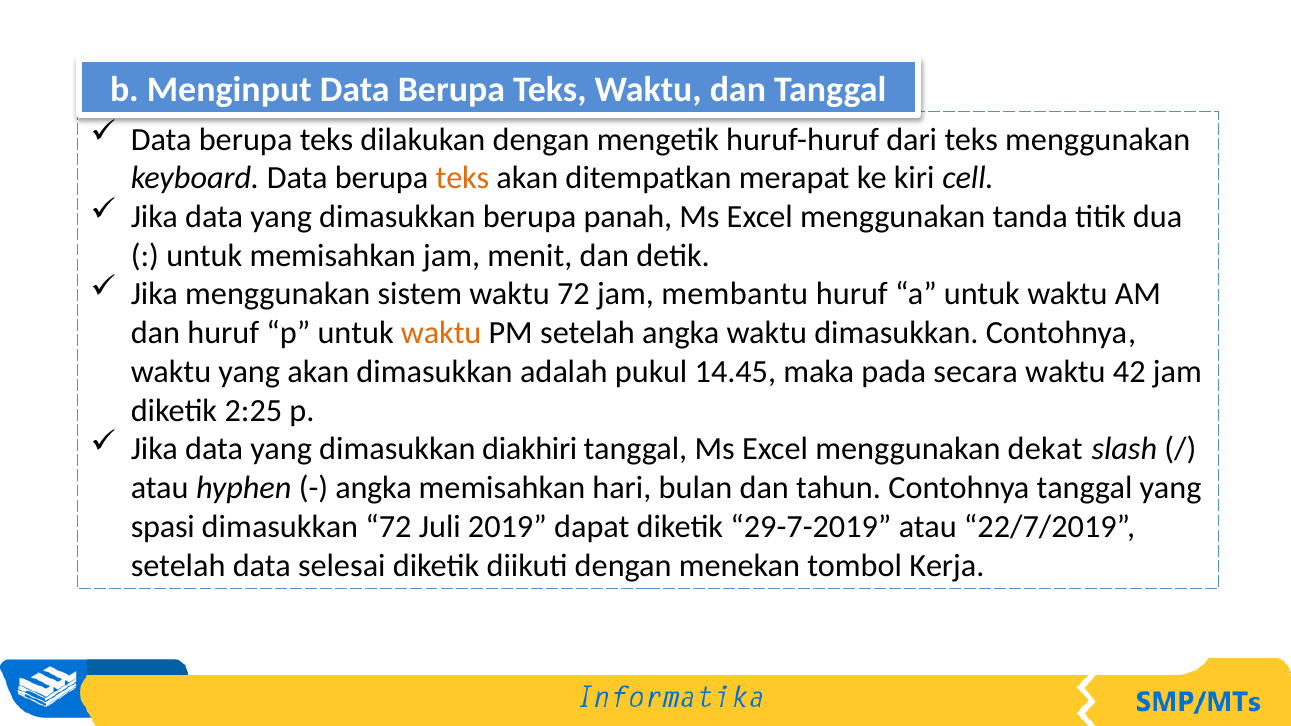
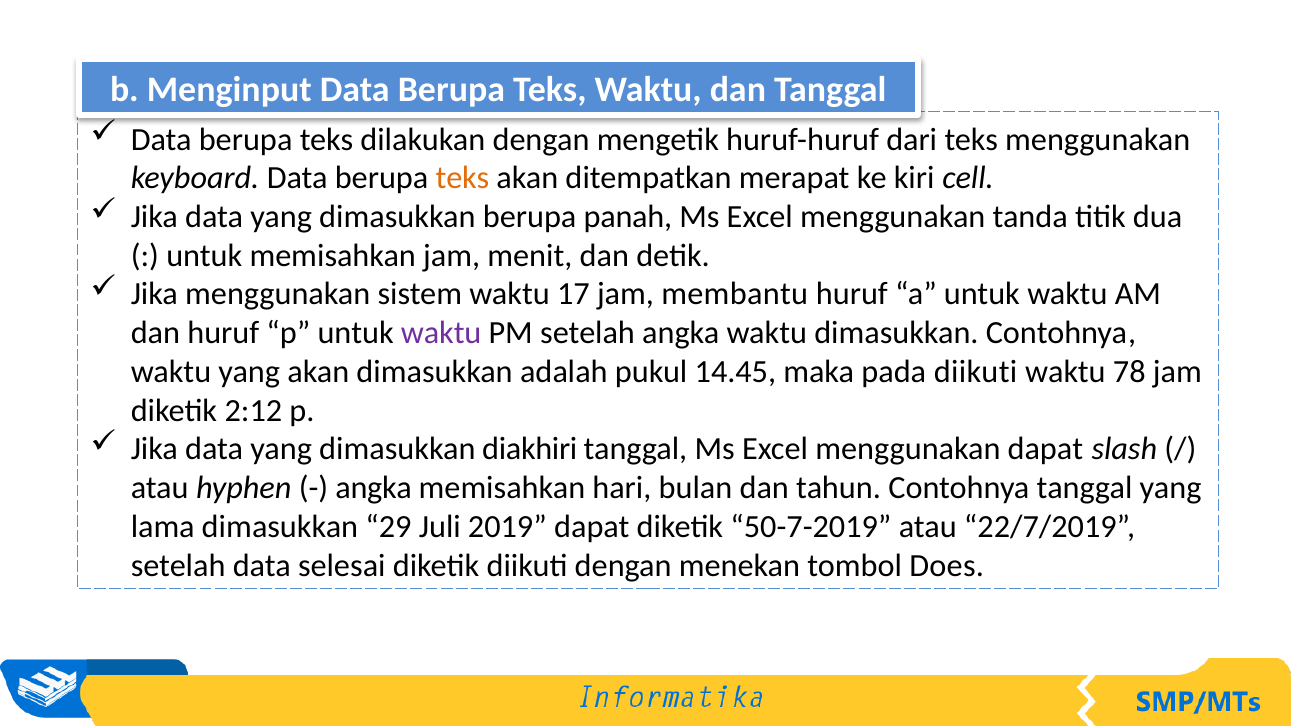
waktu 72: 72 -> 17 (573, 294)
waktu colour: orange -> purple (441, 333)
pada secara: secara -> diikuti (976, 372)
42: 42 -> 78 (1129, 372)
2:25: 2:25 -> 2:12 (253, 411)
menggunakan dekat: dekat -> dapat (1045, 449)
spasi: spasi -> lama (163, 527)
dimasukkan 72: 72 -> 29 (388, 527)
29-7-2019: 29-7-2019 -> 50-7-2019 (811, 527)
Kerja: Kerja -> Does (947, 566)
